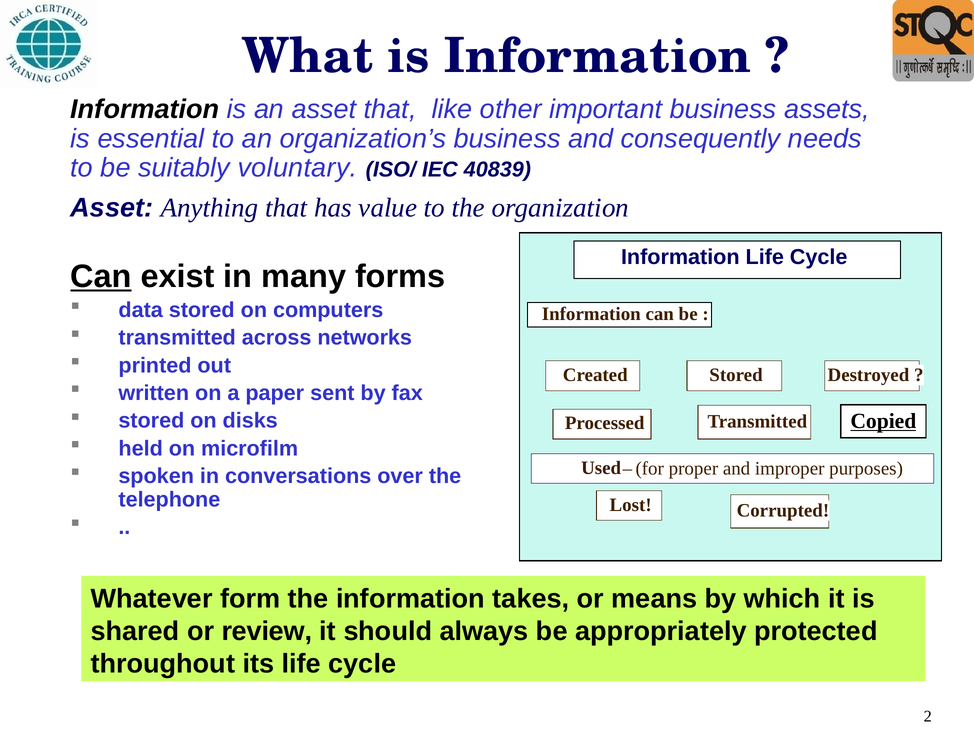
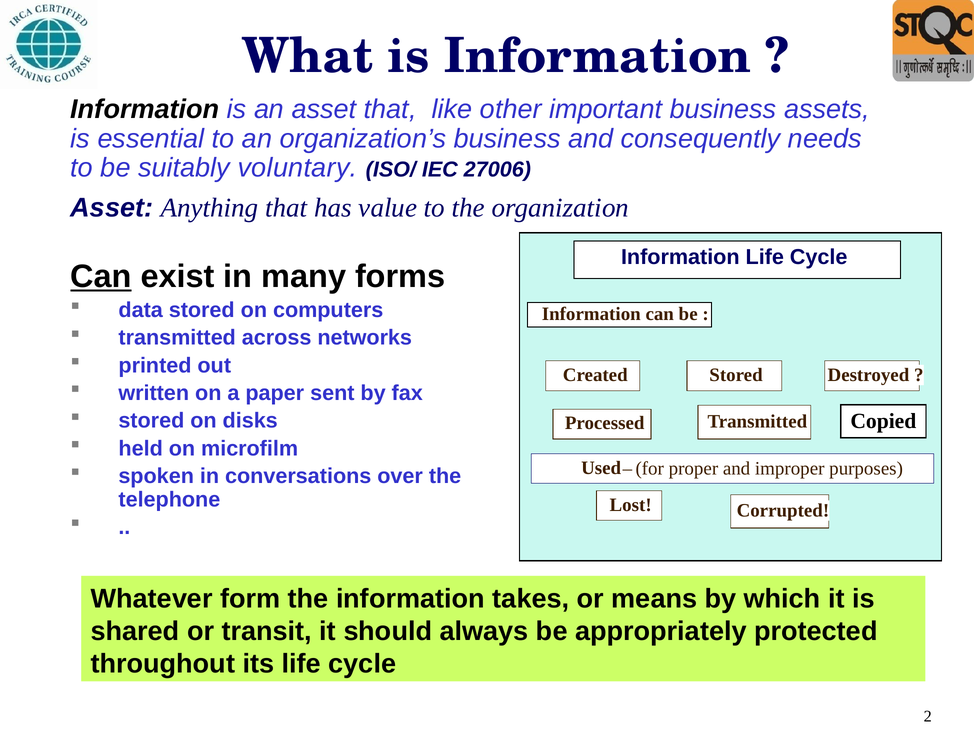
40839: 40839 -> 27006 (497, 170)
Copied underline: present -> none (883, 422)
review: review -> transit (267, 632)
